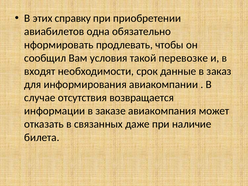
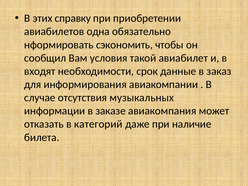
продлевать: продлевать -> сэкономить (124, 45)
перевозке: перевозке -> авиабилет (183, 58)
возвращается: возвращается -> музыкальных (142, 98)
связанных: связанных -> категорий (98, 124)
